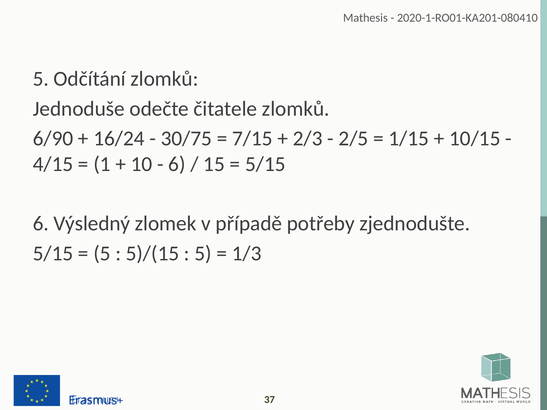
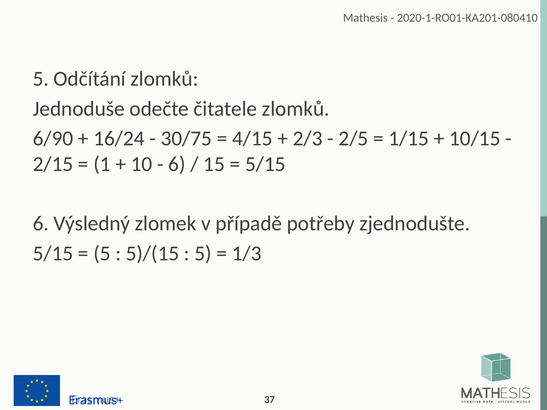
7/15: 7/15 -> 4/15 (252, 139)
4/15: 4/15 -> 2/15 (53, 164)
